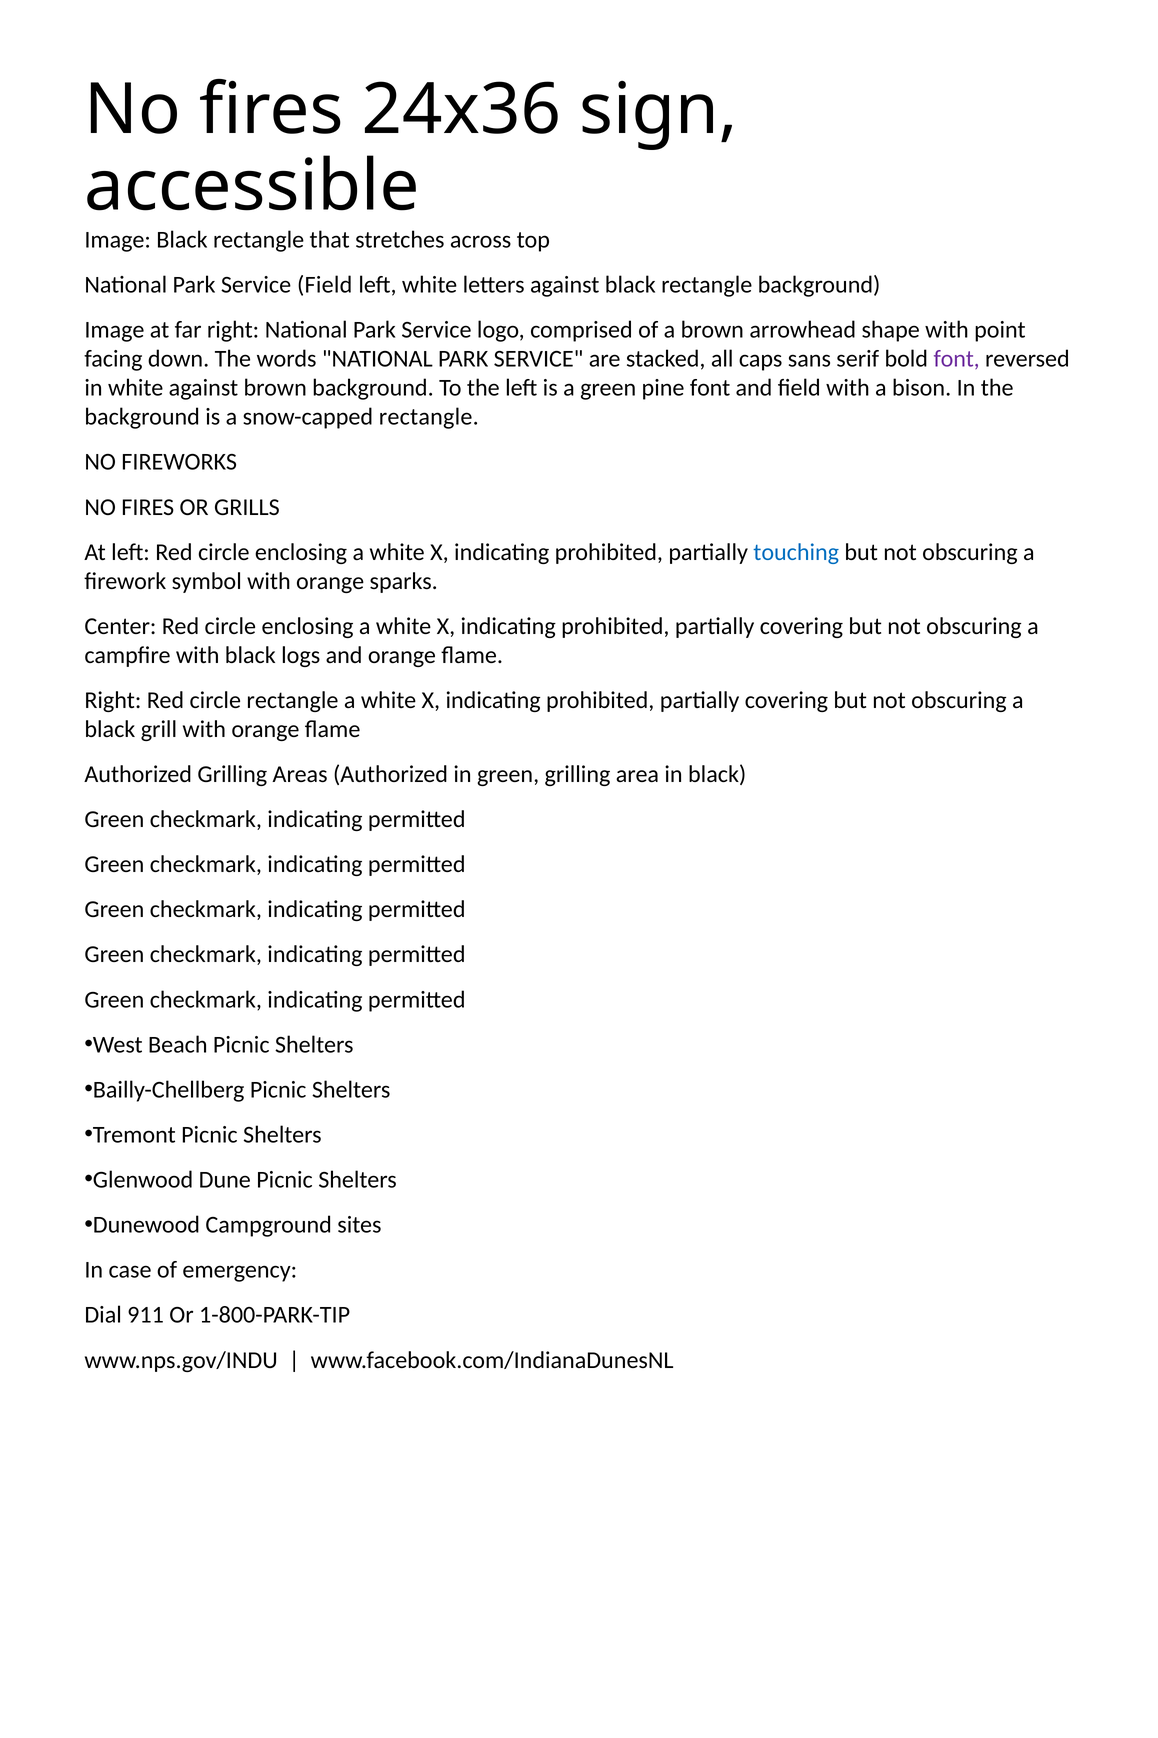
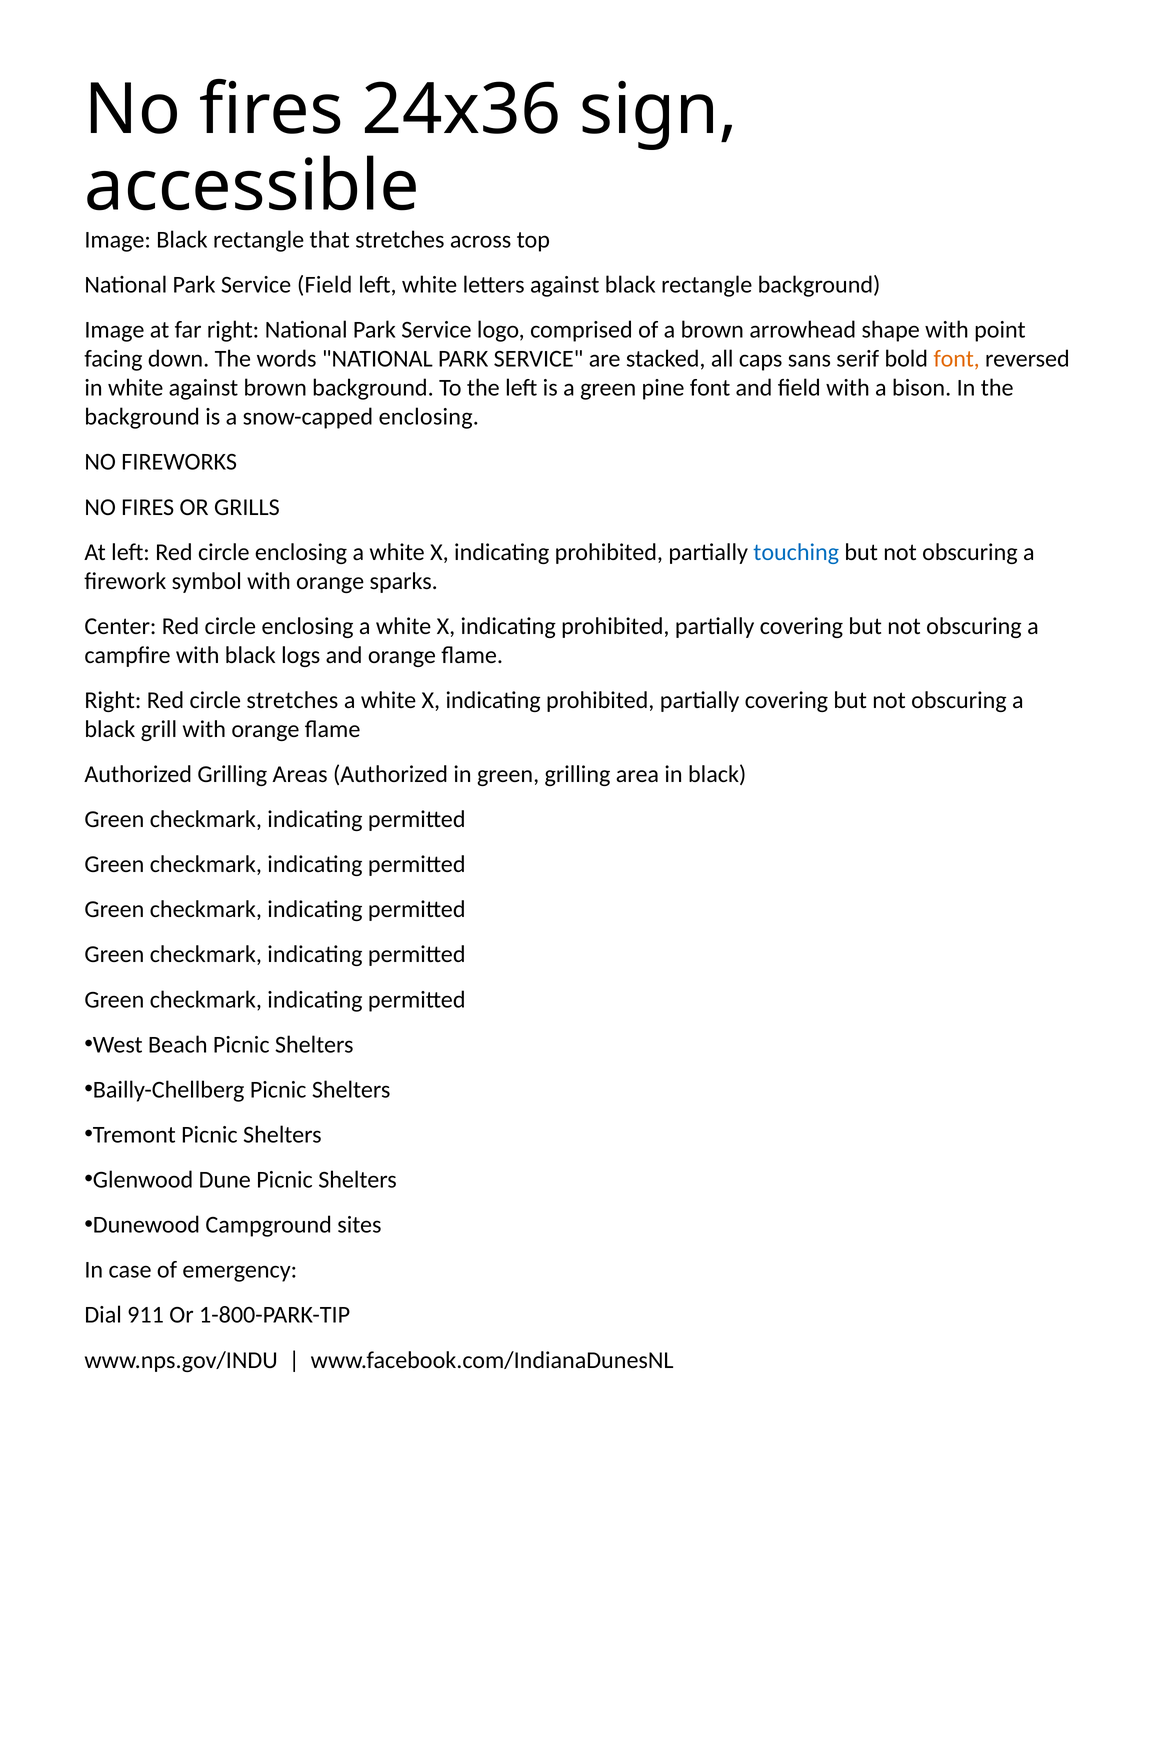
font colour: purple -> orange (957, 359)
snow-capped rectangle: rectangle -> enclosing (429, 417)
circle rectangle: rectangle -> stretches (292, 700)
